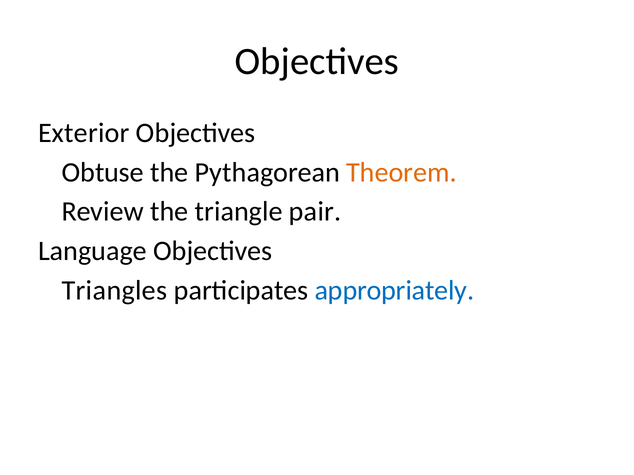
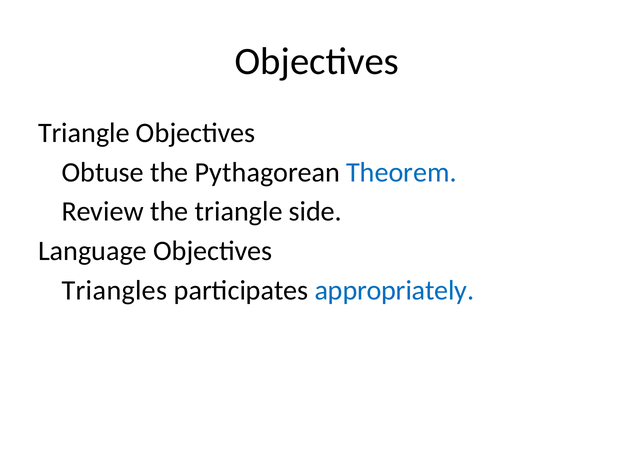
Exterior: Exterior -> Triangle (84, 133)
Theorem colour: orange -> blue (401, 172)
pair: pair -> side (315, 212)
